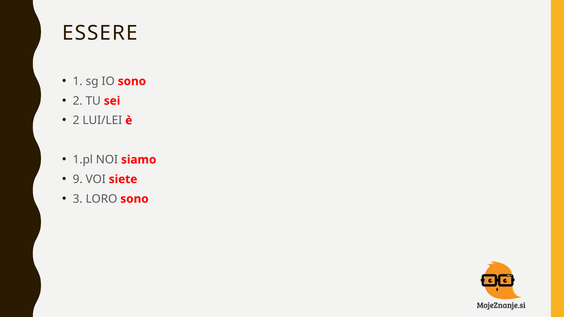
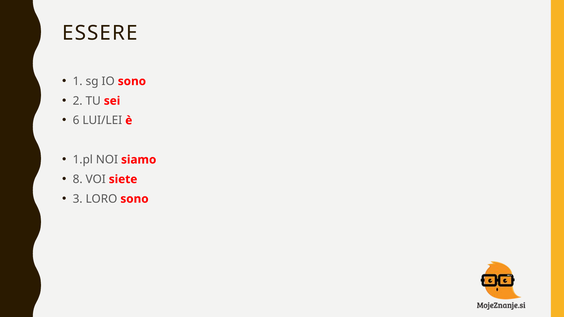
2: 2 -> 6 (76, 121)
9: 9 -> 8 (78, 179)
